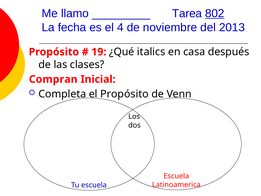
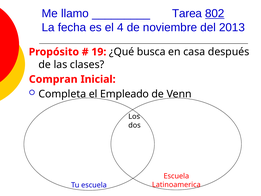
italics: italics -> busca (151, 52)
el Propósito: Propósito -> Empleado (125, 94)
